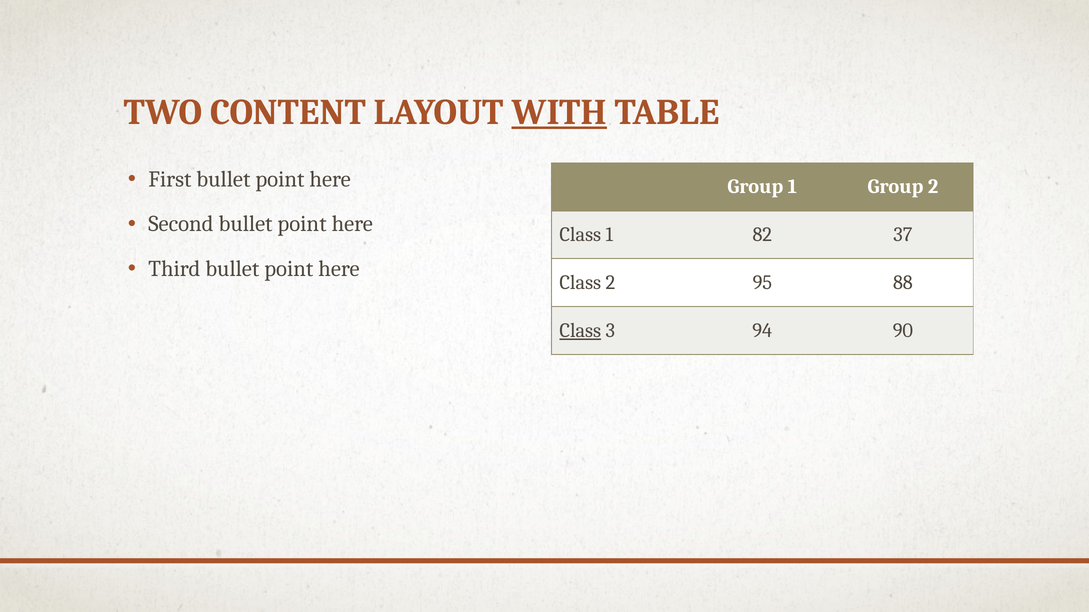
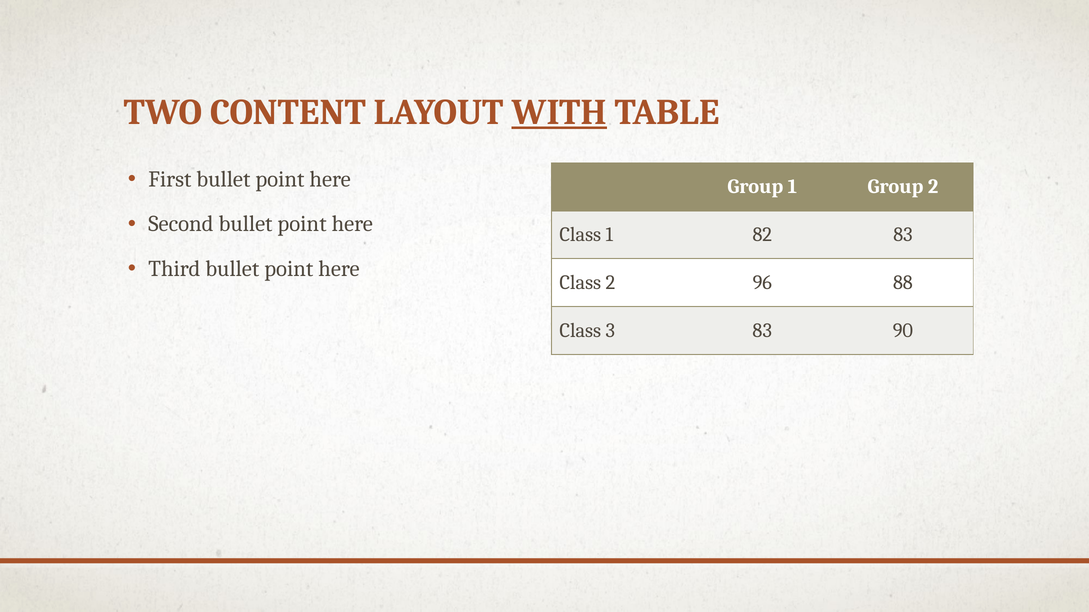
82 37: 37 -> 83 (903, 235)
95: 95 -> 96 (762, 283)
Class underline: present -> none (580, 331)
3 94: 94 -> 83 (762, 331)
